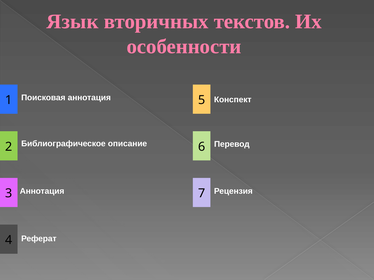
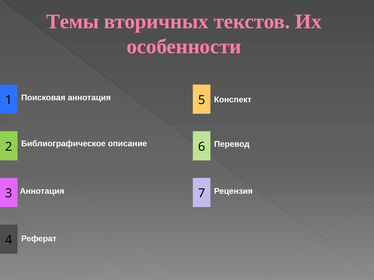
Язык: Язык -> Темы (73, 22)
